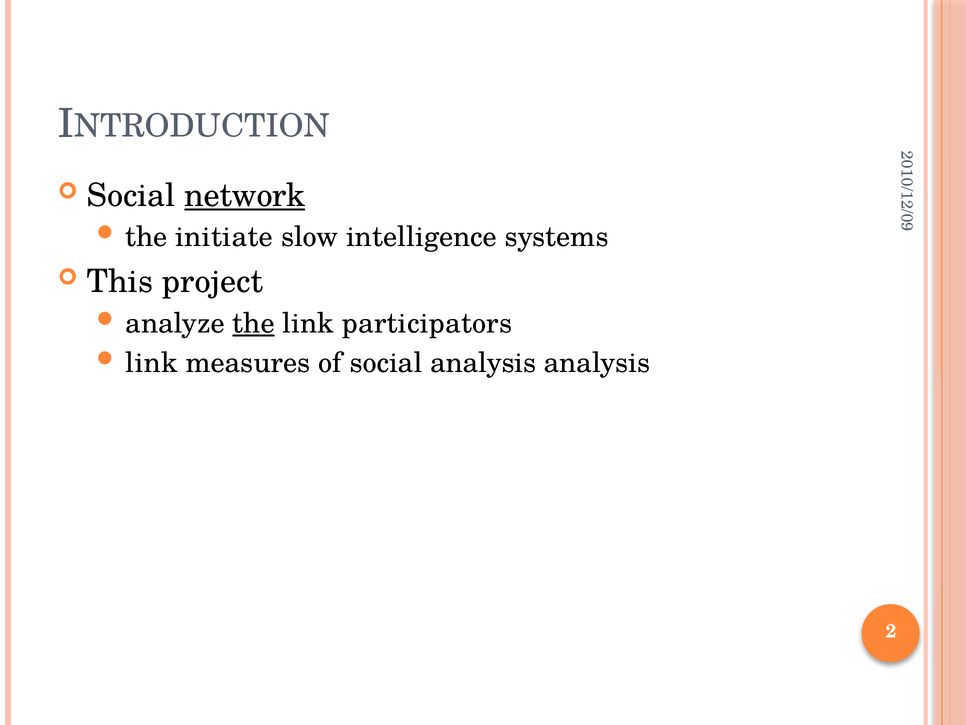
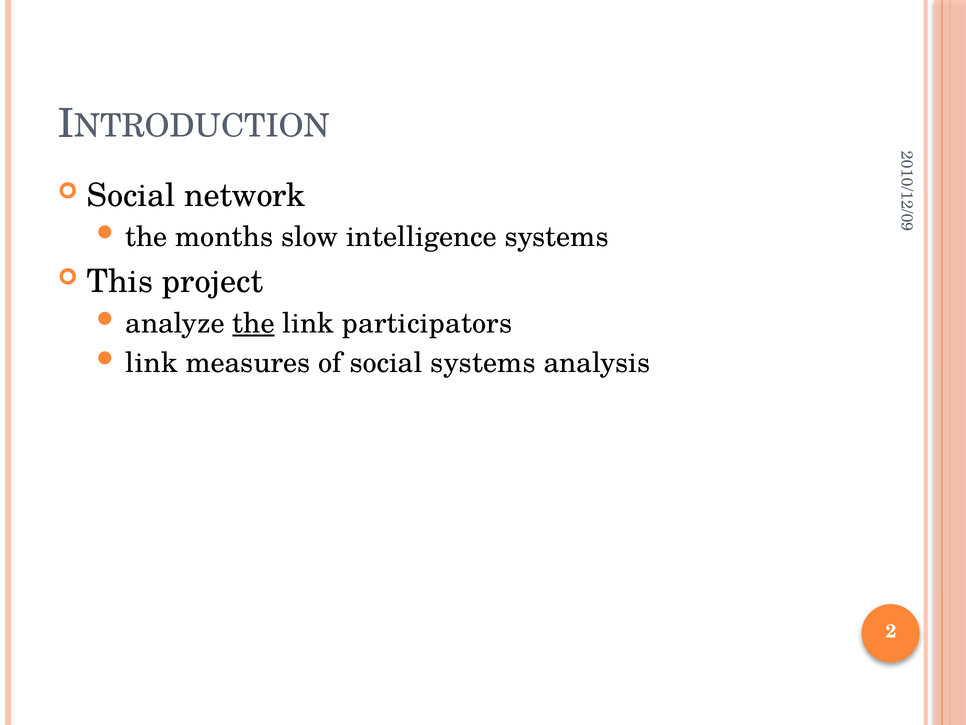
network underline: present -> none (245, 195)
initiate: initiate -> months (224, 237)
social analysis: analysis -> systems (483, 363)
